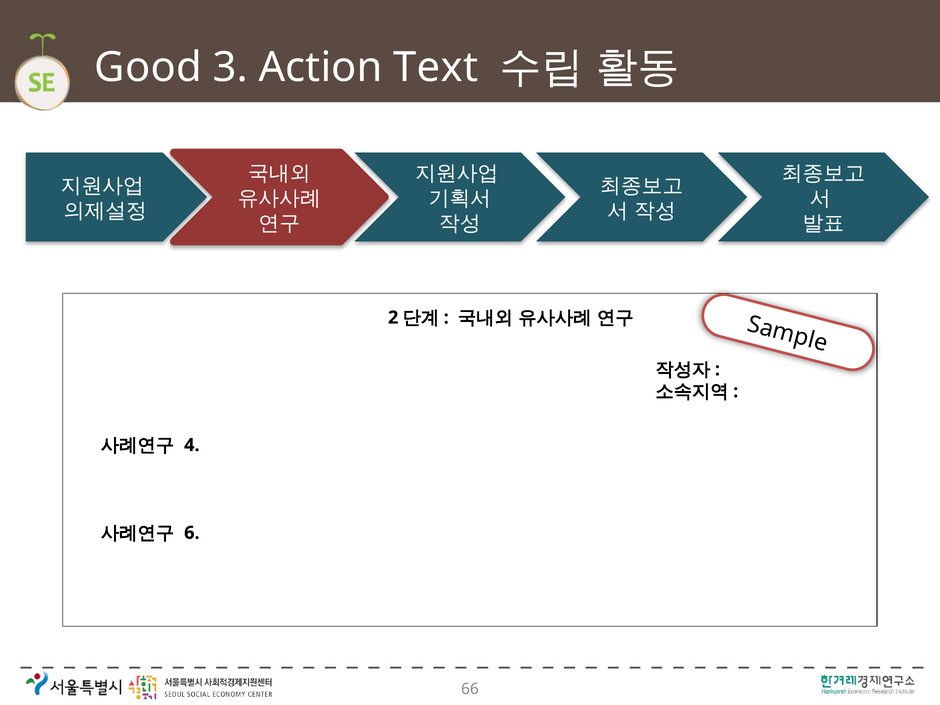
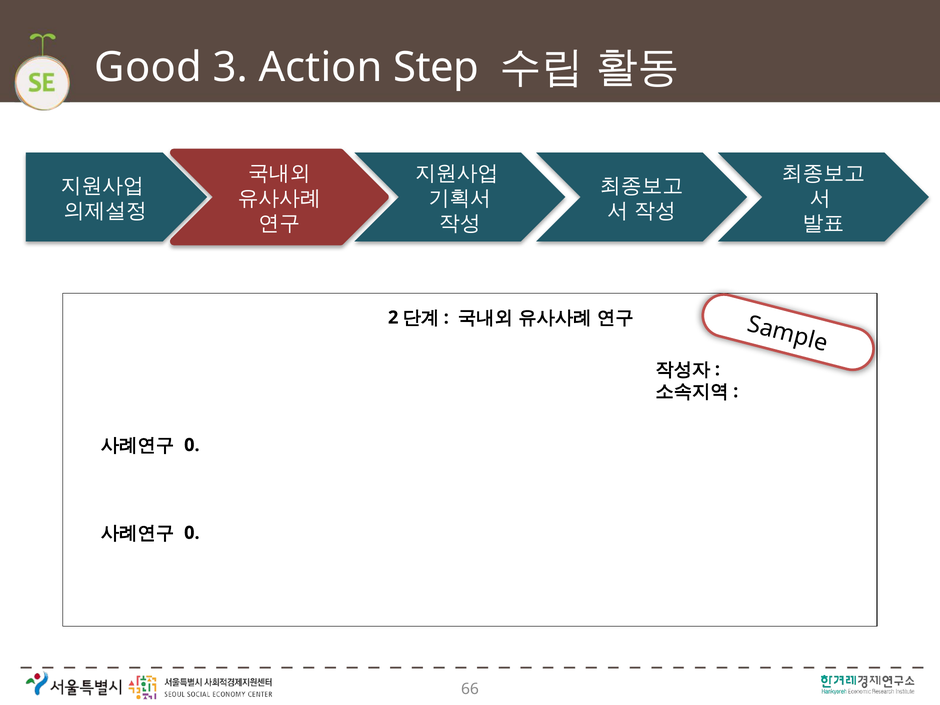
Text: Text -> Step (436, 67)
4: 4 -> 0 (192, 445)
6: 6 -> 0 (192, 533)
